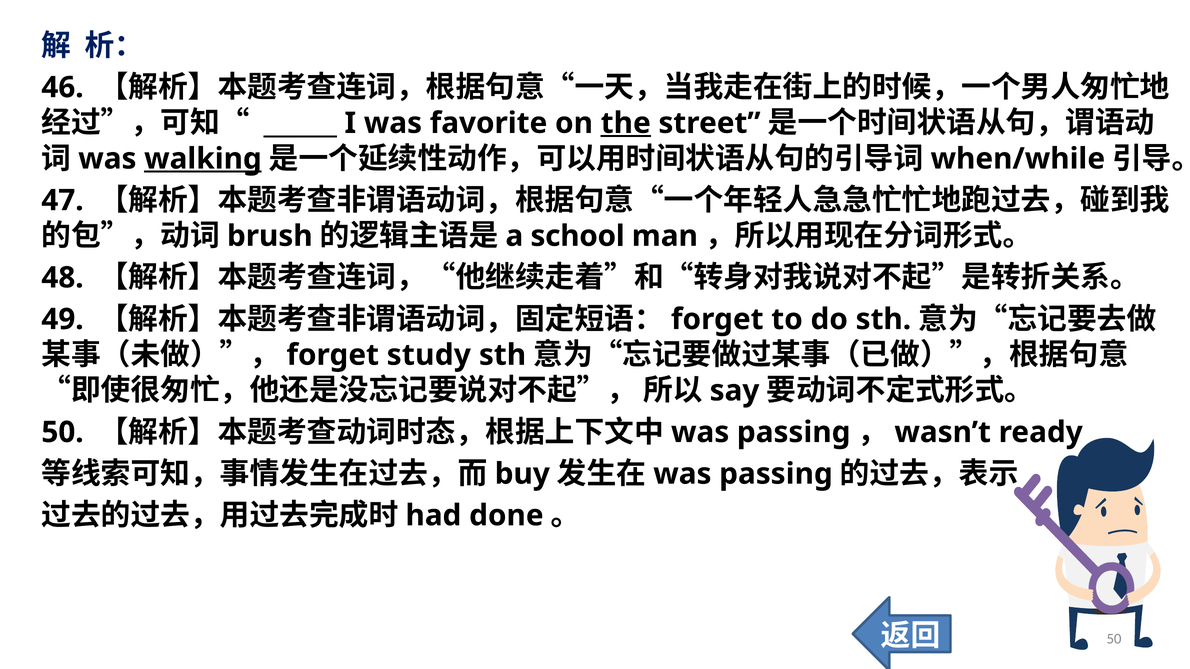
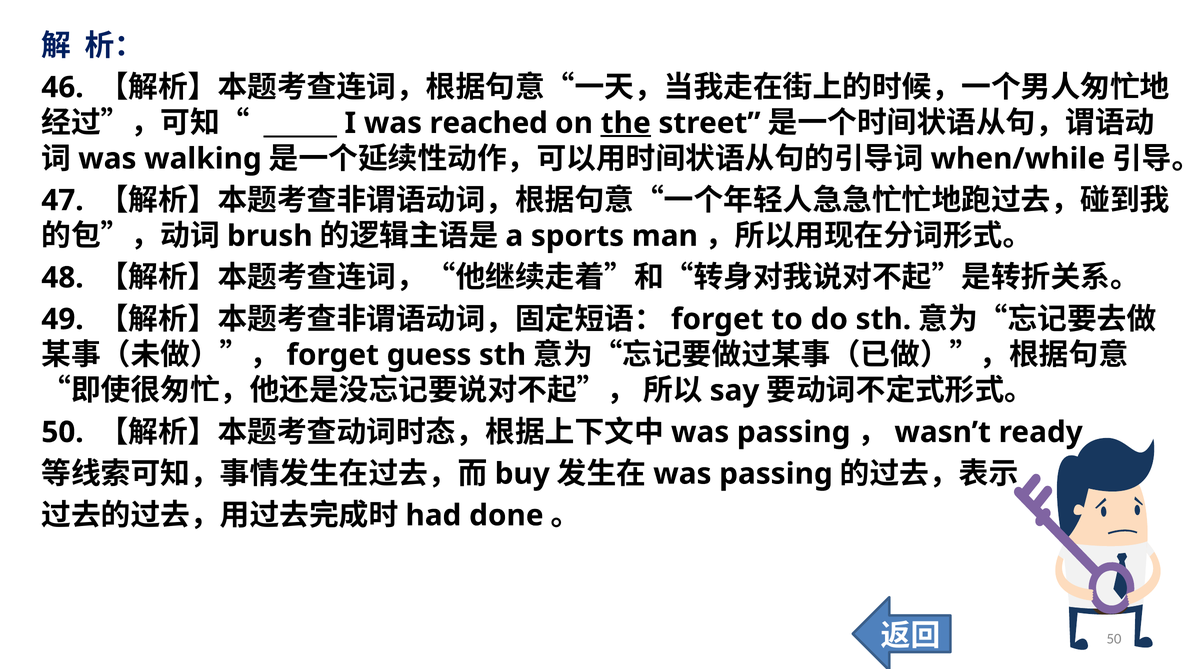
favorite: favorite -> reached (489, 123)
walking underline: present -> none (203, 159)
school: school -> sports (577, 236)
study: study -> guess (429, 355)
